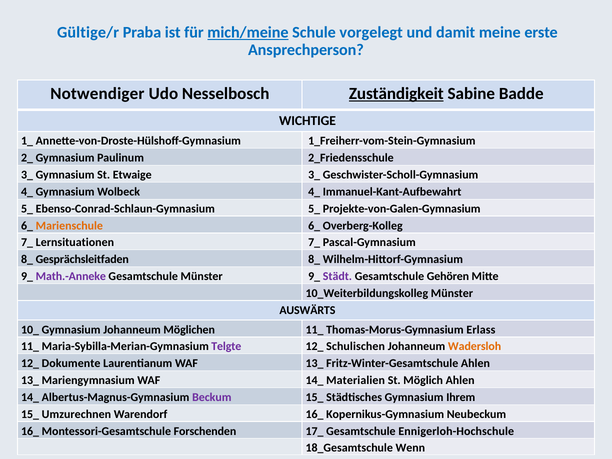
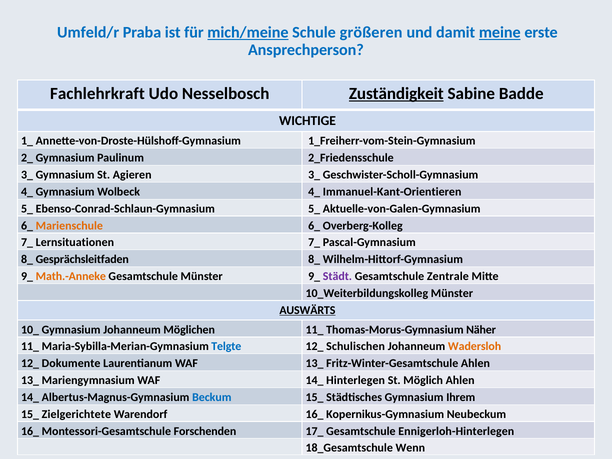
Gültige/r: Gültige/r -> Umfeld/r (88, 32)
vorgelegt: vorgelegt -> größeren (371, 32)
meine underline: none -> present (500, 32)
Notwendiger: Notwendiger -> Fachlehrkraft (97, 94)
Etwaige: Etwaige -> Agieren (132, 175)
Immanuel-Kant-Aufbewahrt: Immanuel-Kant-Aufbewahrt -> Immanuel-Kant-Orientieren (392, 192)
Projekte-von-Galen-Gymnasium: Projekte-von-Galen-Gymnasium -> Aktuelle-von-Galen-Gymnasium (402, 209)
Math.-Anneke colour: purple -> orange (71, 276)
Gehören: Gehören -> Zentrale (448, 276)
AUSWÄRTS underline: none -> present (307, 310)
Erlass: Erlass -> Näher (481, 330)
Telgte colour: purple -> blue (226, 347)
Materialien: Materialien -> Hinterlegen (356, 380)
Beckum colour: purple -> blue (212, 397)
Umzurechnen: Umzurechnen -> Zielgerichtete (76, 414)
Ennigerloh-Hochschule: Ennigerloh-Hochschule -> Ennigerloh-Hinterlegen (456, 431)
